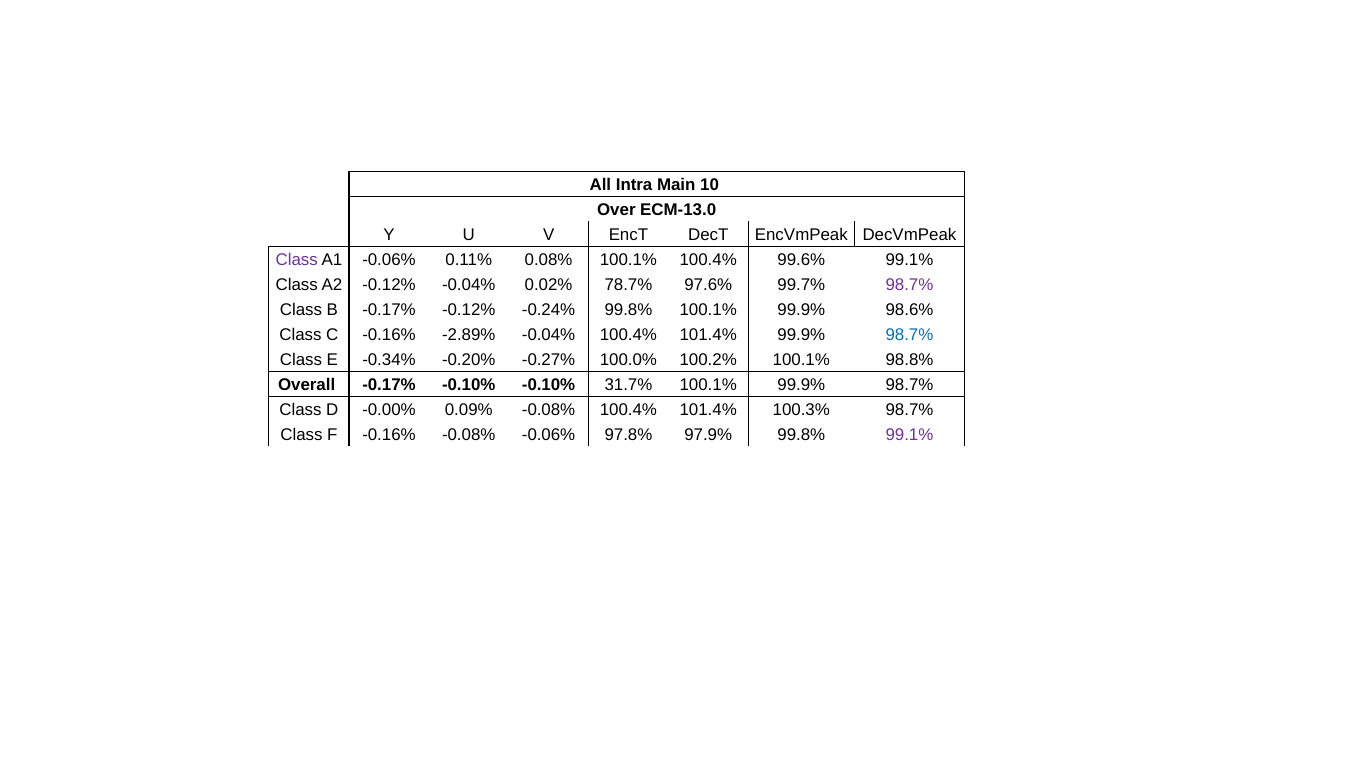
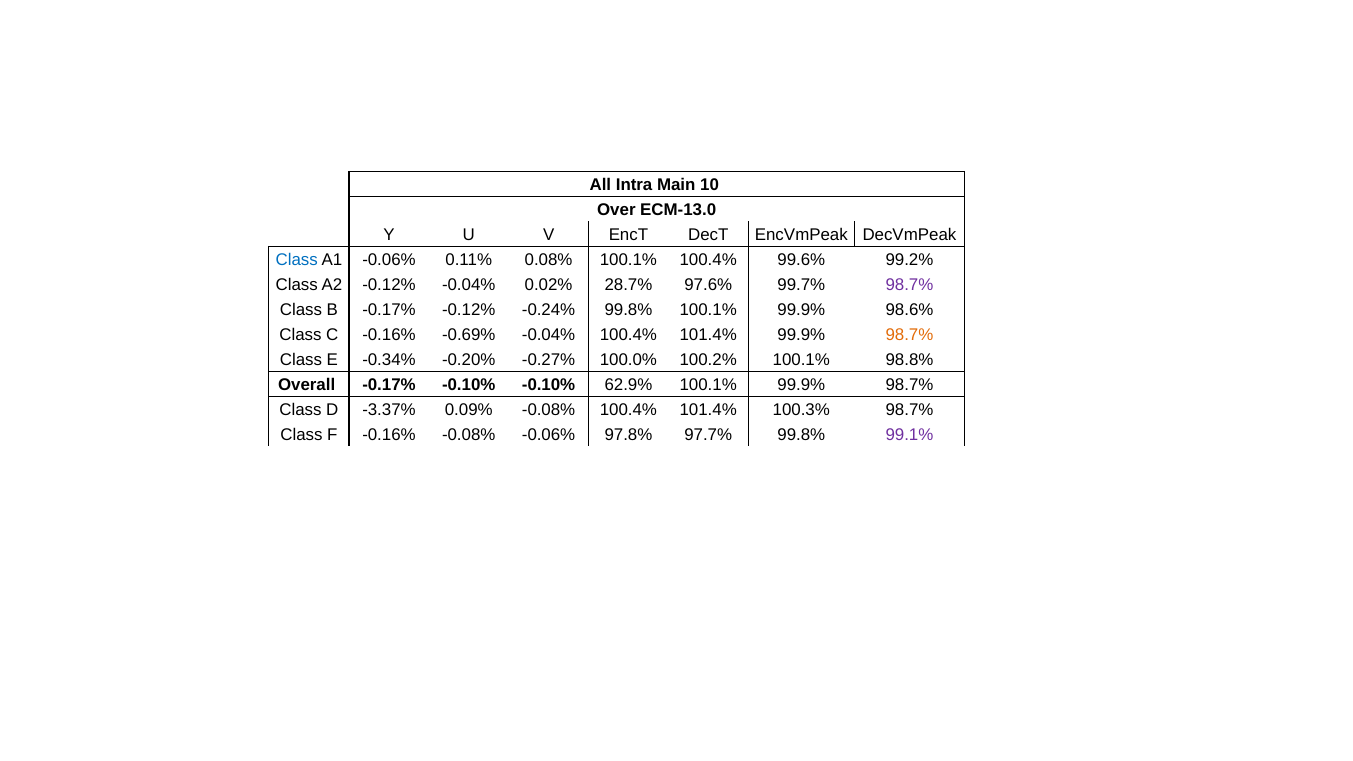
Class colour: purple -> blue (297, 260)
99.6% 99.1%: 99.1% -> 99.2% (909, 260)
78.7%: 78.7% -> 28.7% (628, 285)
-2.89%: -2.89% -> -0.69% (469, 335)
98.7% colour: blue -> orange (909, 335)
31.7%: 31.7% -> 62.9% (628, 385)
-0.00%: -0.00% -> -3.37% (389, 410)
97.9%: 97.9% -> 97.7% (708, 435)
